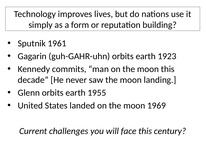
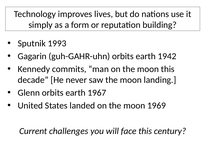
1961: 1961 -> 1993 (57, 44)
1923: 1923 -> 1942 (167, 56)
1955: 1955 -> 1967 (97, 93)
